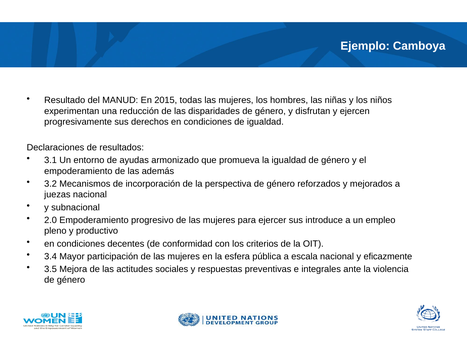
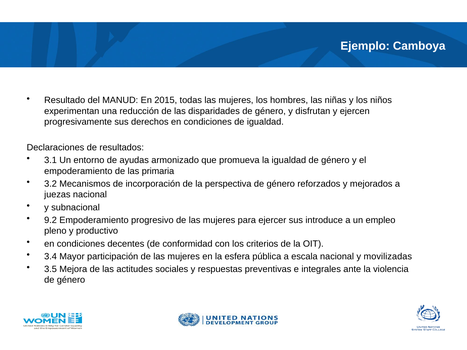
además: además -> primaria (158, 171)
2.0: 2.0 -> 9.2 (51, 220)
eficazmente: eficazmente -> movilizadas (388, 257)
